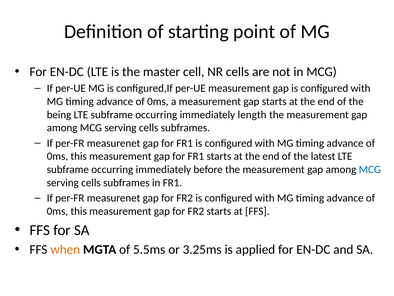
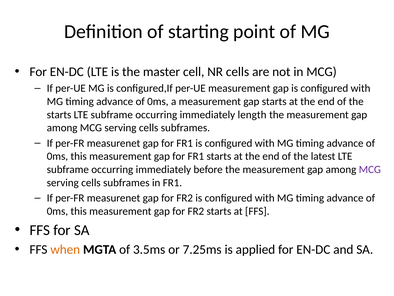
being: being -> starts (59, 114)
MCG colour: blue -> purple (370, 169)
5.5ms: 5.5ms -> 3.5ms (149, 249)
3.25ms: 3.25ms -> 7.25ms (202, 249)
